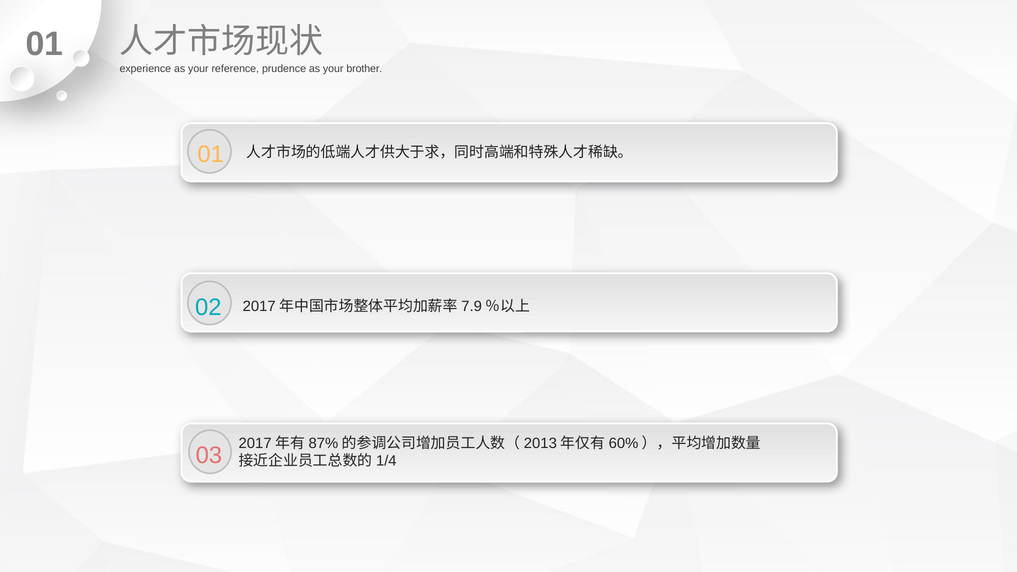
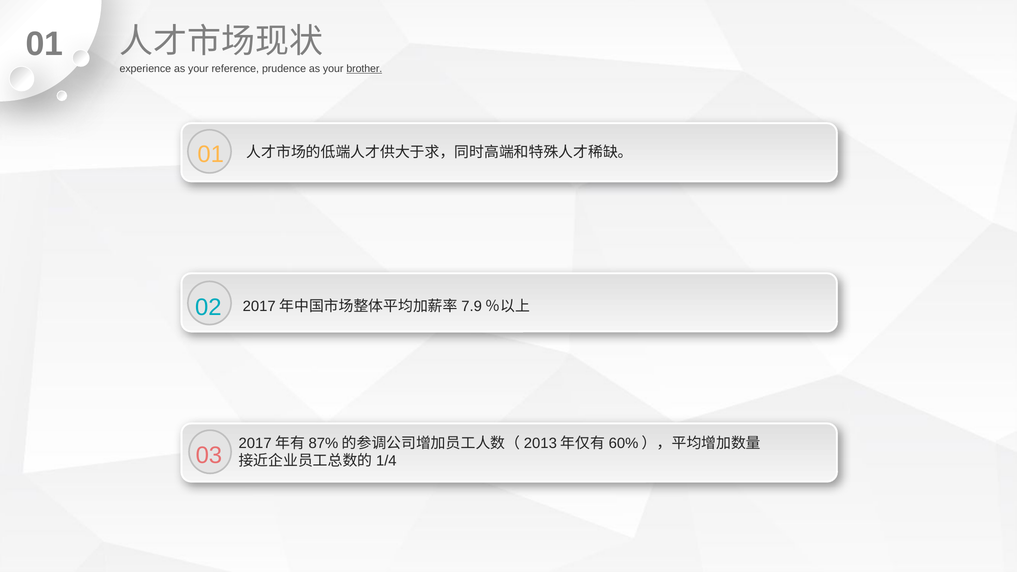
brother underline: none -> present (364, 69)
